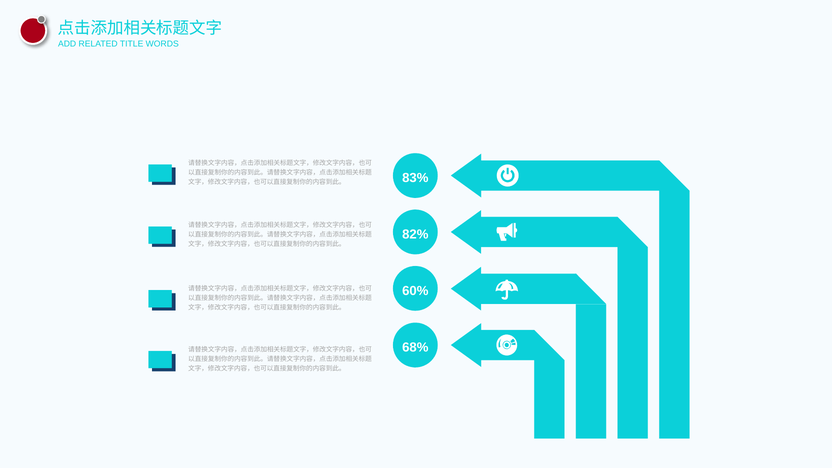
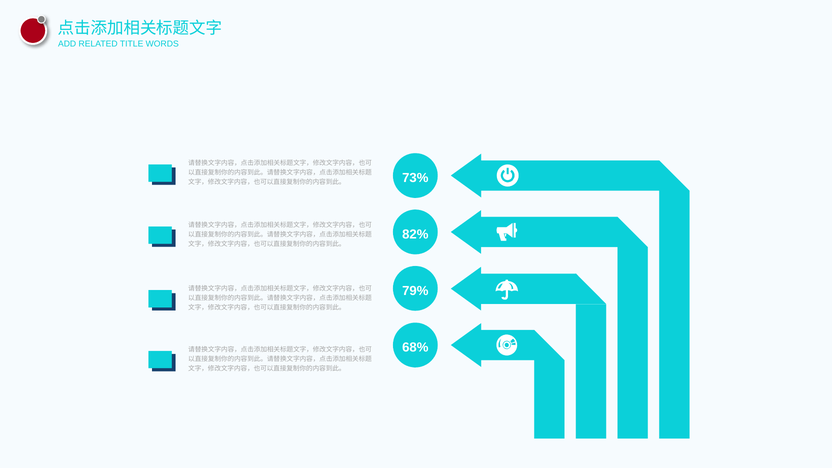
83%: 83% -> 73% (415, 178)
60%: 60% -> 79% (415, 291)
